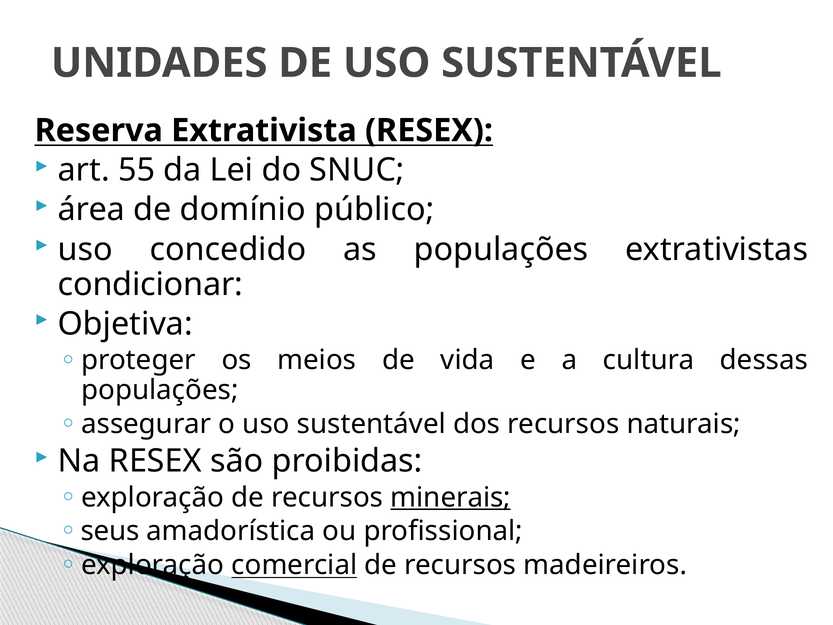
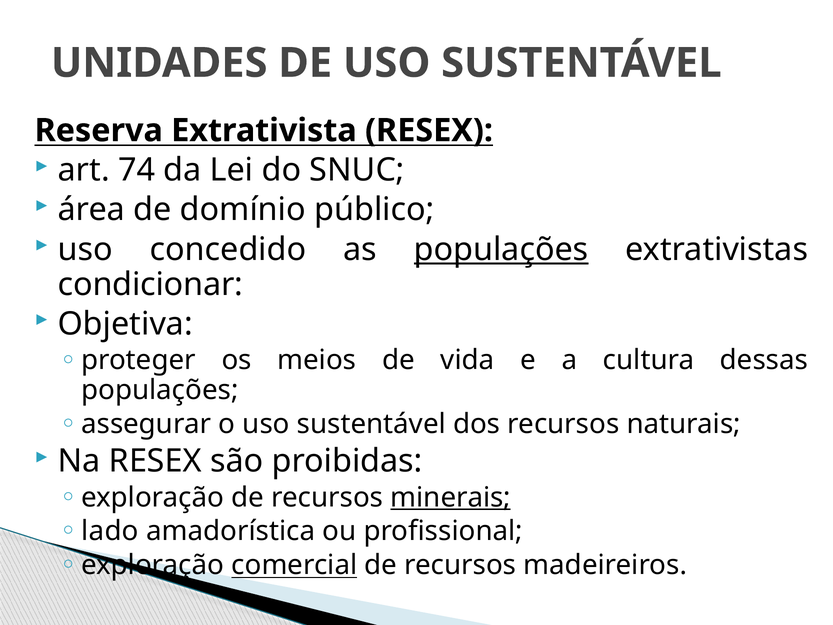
55: 55 -> 74 (137, 170)
populações underline: none -> present (501, 249)
seus: seus -> lado (110, 531)
